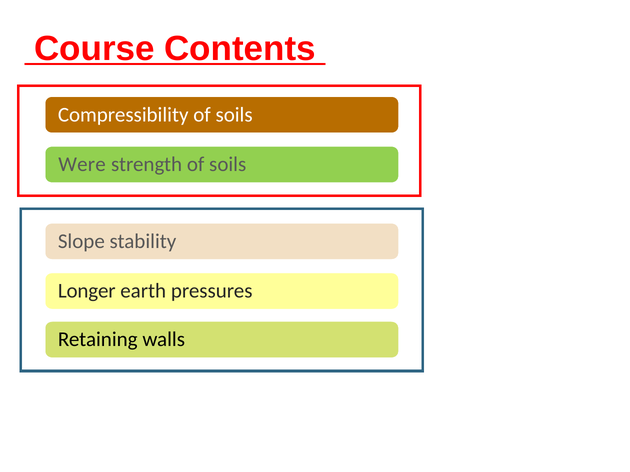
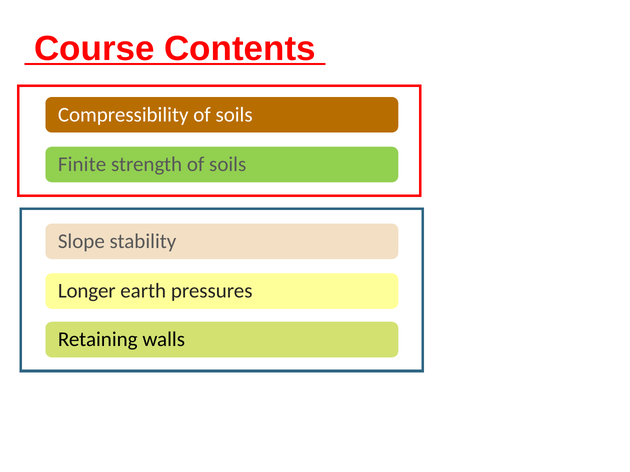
Were: Were -> Finite (82, 165)
